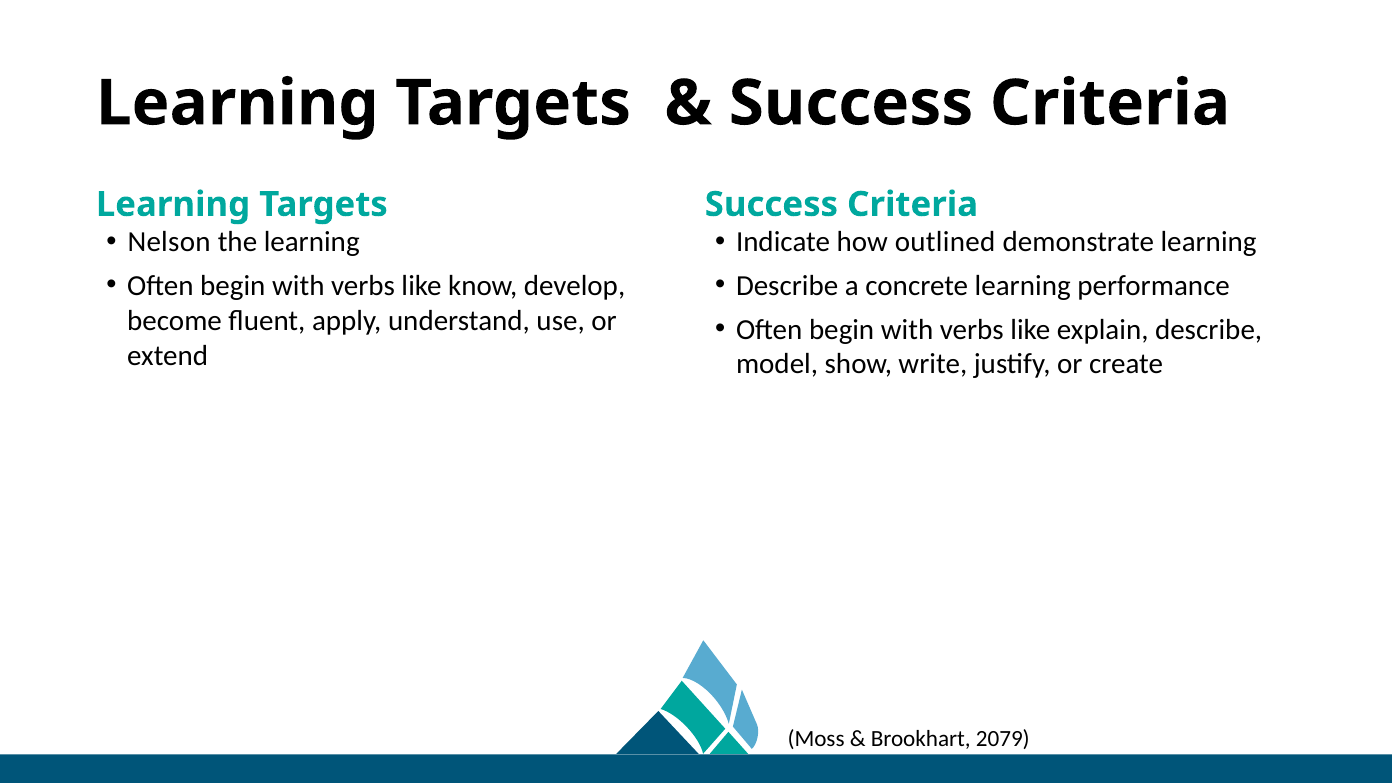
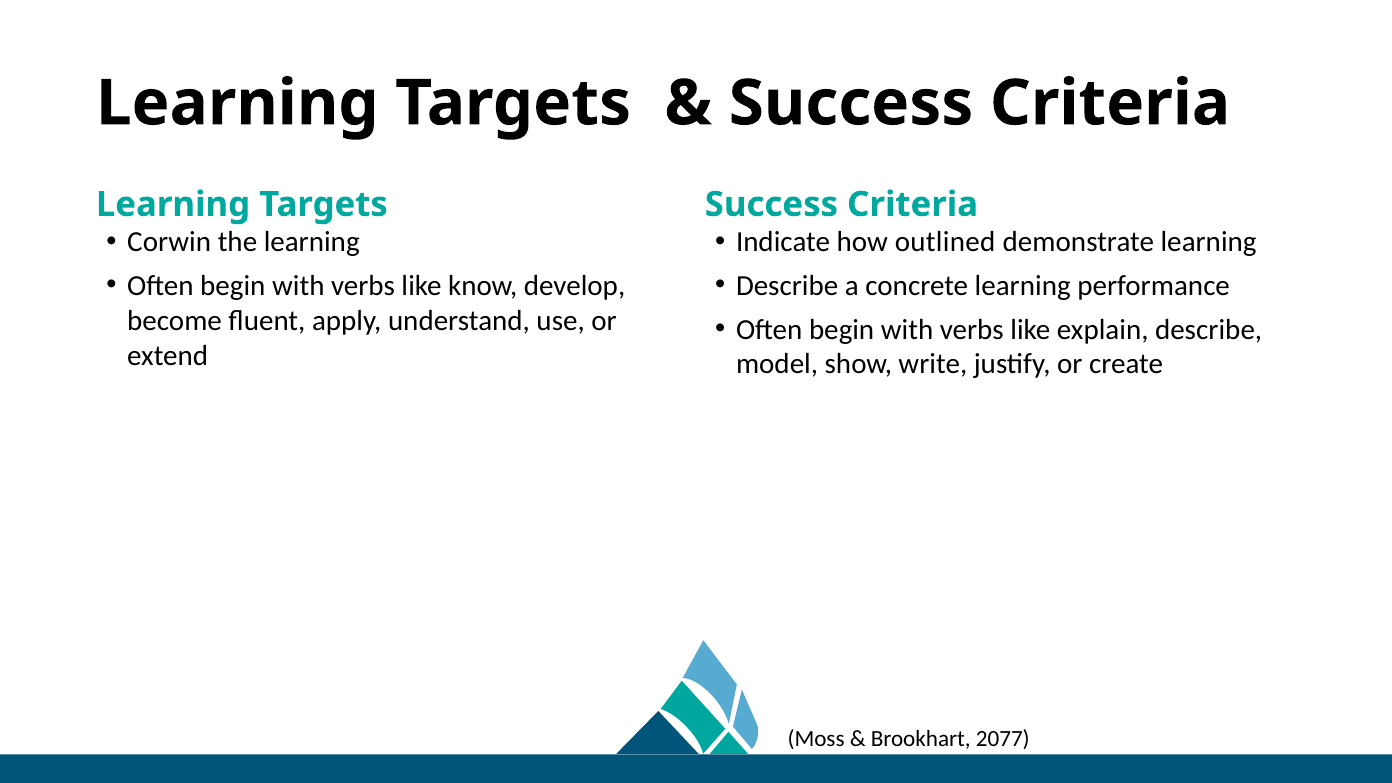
Nelson: Nelson -> Corwin (169, 242)
2079: 2079 -> 2077 (1003, 738)
